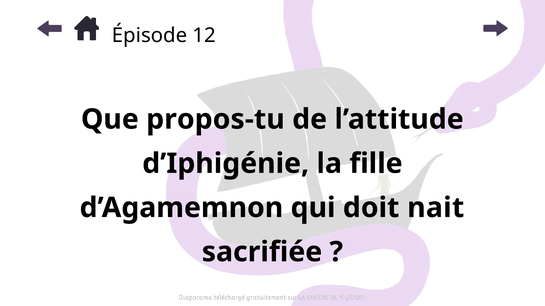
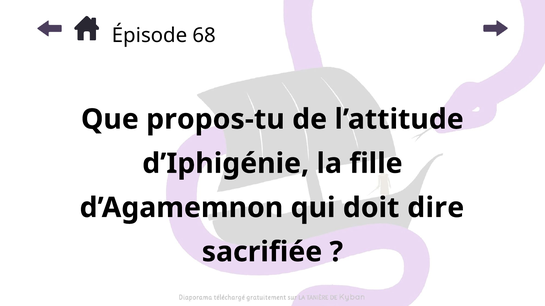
12: 12 -> 68 (204, 35)
nait: nait -> dire (436, 208)
